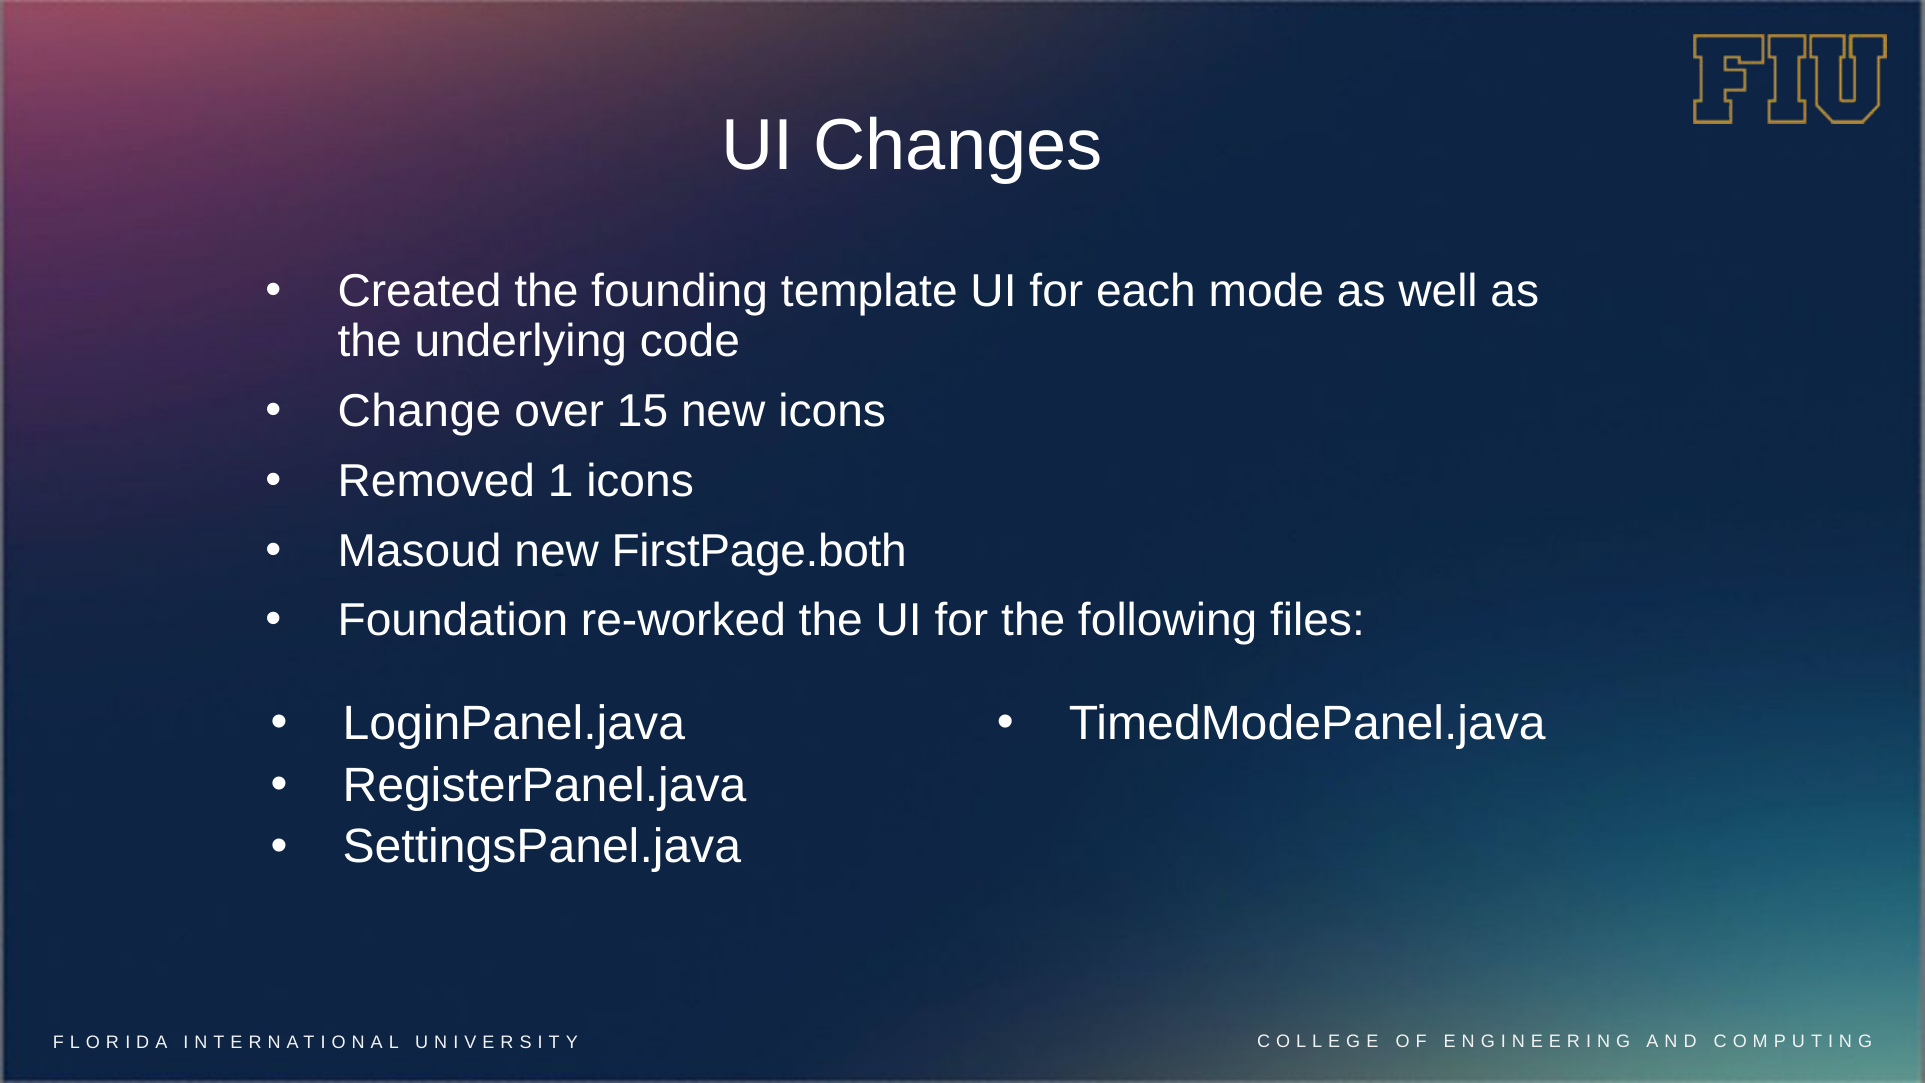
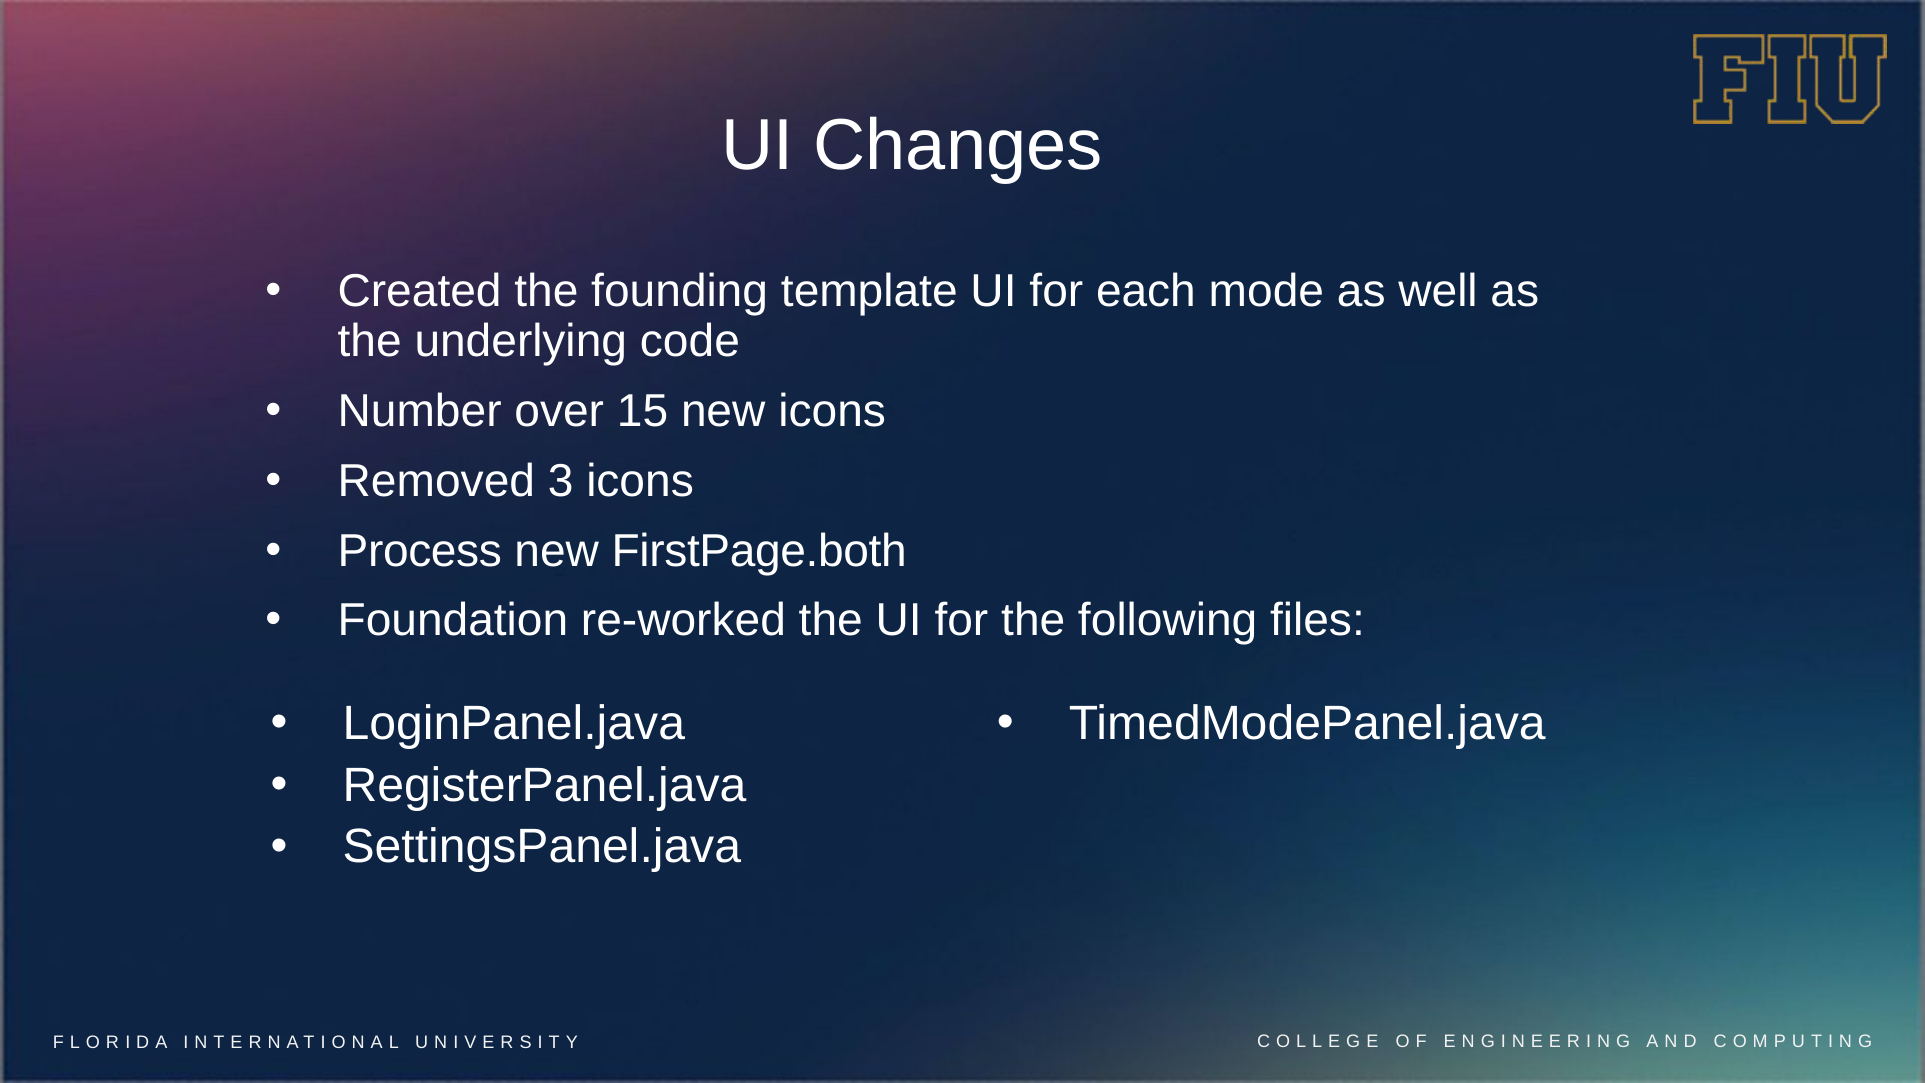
Change: Change -> Number (420, 411)
1: 1 -> 3 (561, 481)
Masoud: Masoud -> Process (420, 551)
